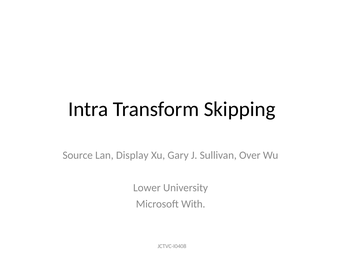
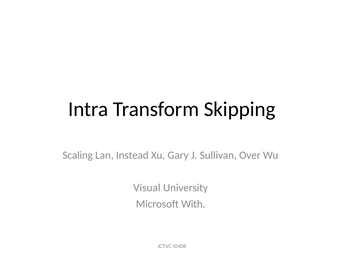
Source: Source -> Scaling (78, 155)
Display: Display -> Instead (132, 155)
Lower: Lower -> Visual (147, 188)
